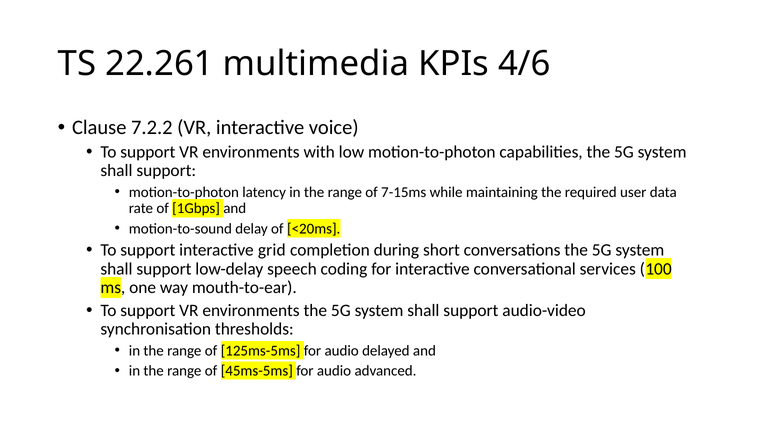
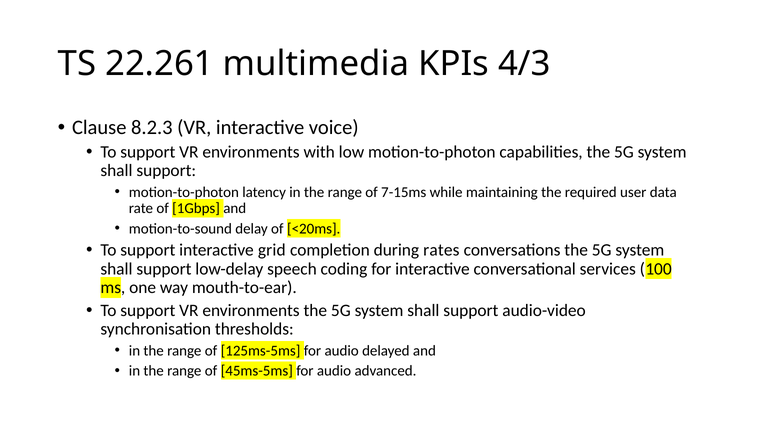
4/6: 4/6 -> 4/3 (524, 64)
7.2.2: 7.2.2 -> 8.2.3 (152, 127)
short: short -> rates (441, 250)
